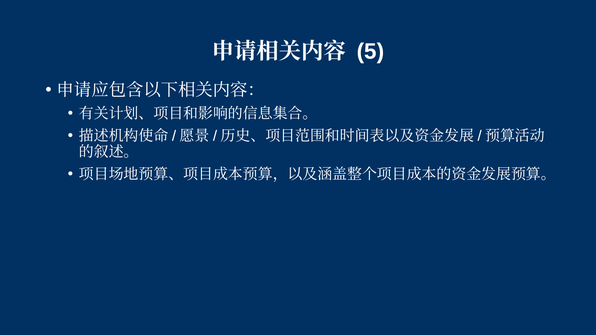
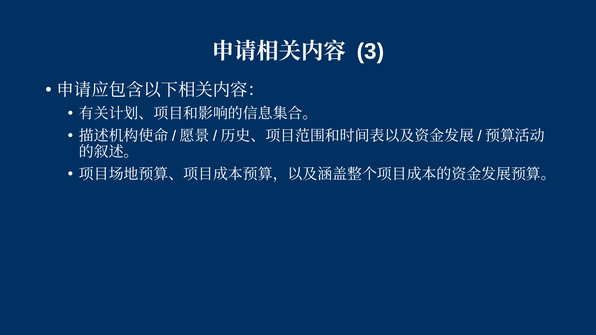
5: 5 -> 3 (371, 51)
